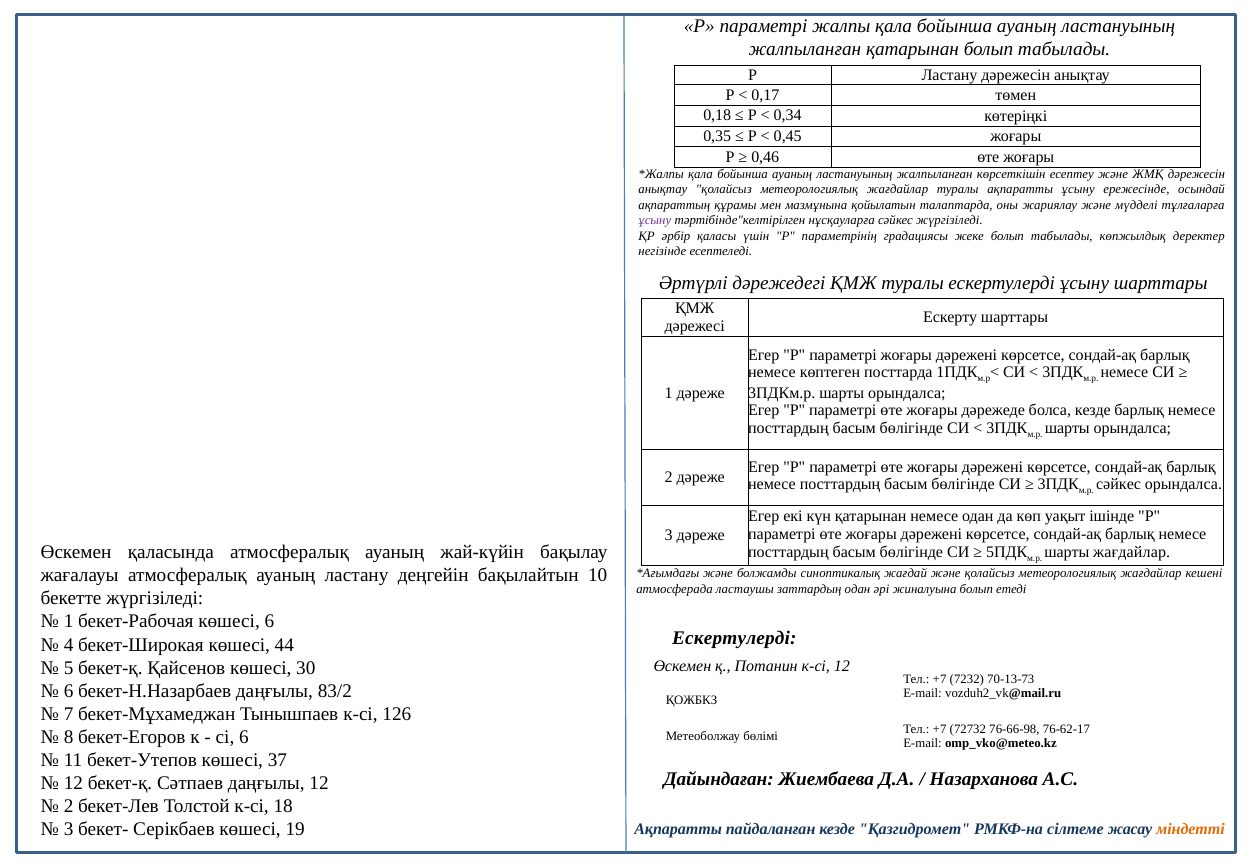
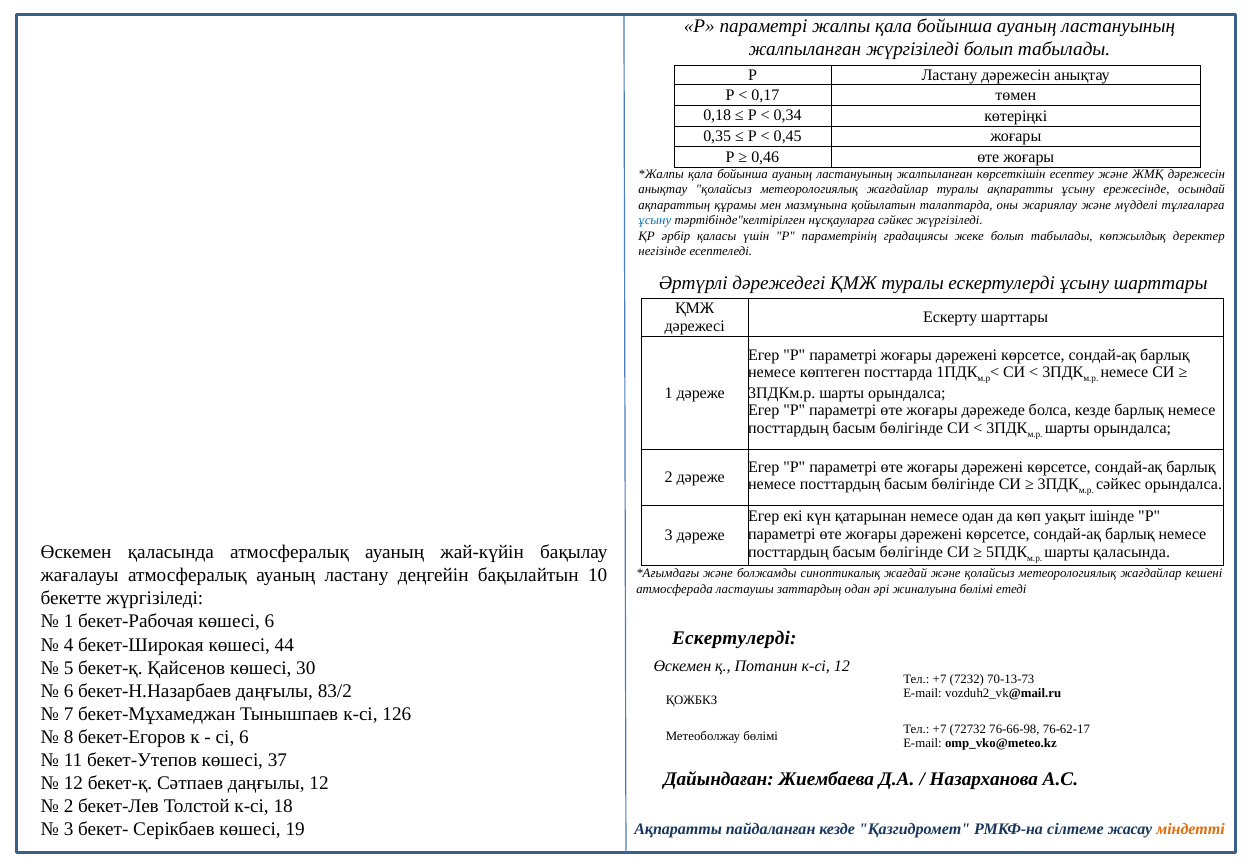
жалпыланған қатарынан: қатарынан -> жүргізіледі (913, 49)
ұсыну colour: purple -> blue (655, 220)
шарты жағдайлар: жағдайлар -> қаласында (1132, 552)
жиналуына болып: болып -> бөлімі (976, 589)
